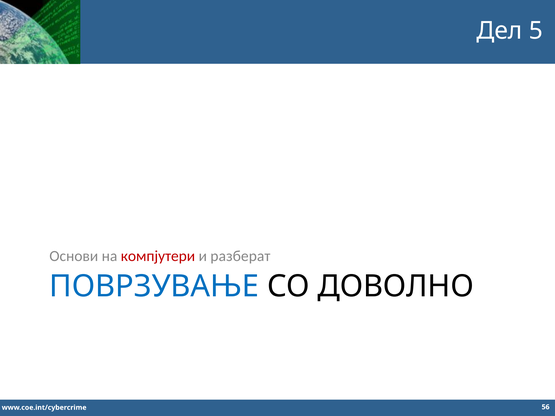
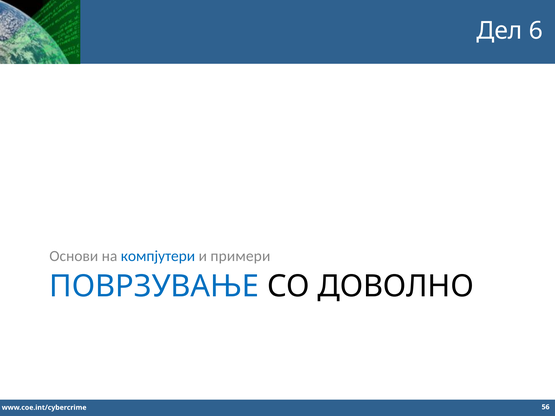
5: 5 -> 6 (536, 31)
компјутери colour: red -> blue (158, 256)
разберат: разберат -> примери (240, 256)
